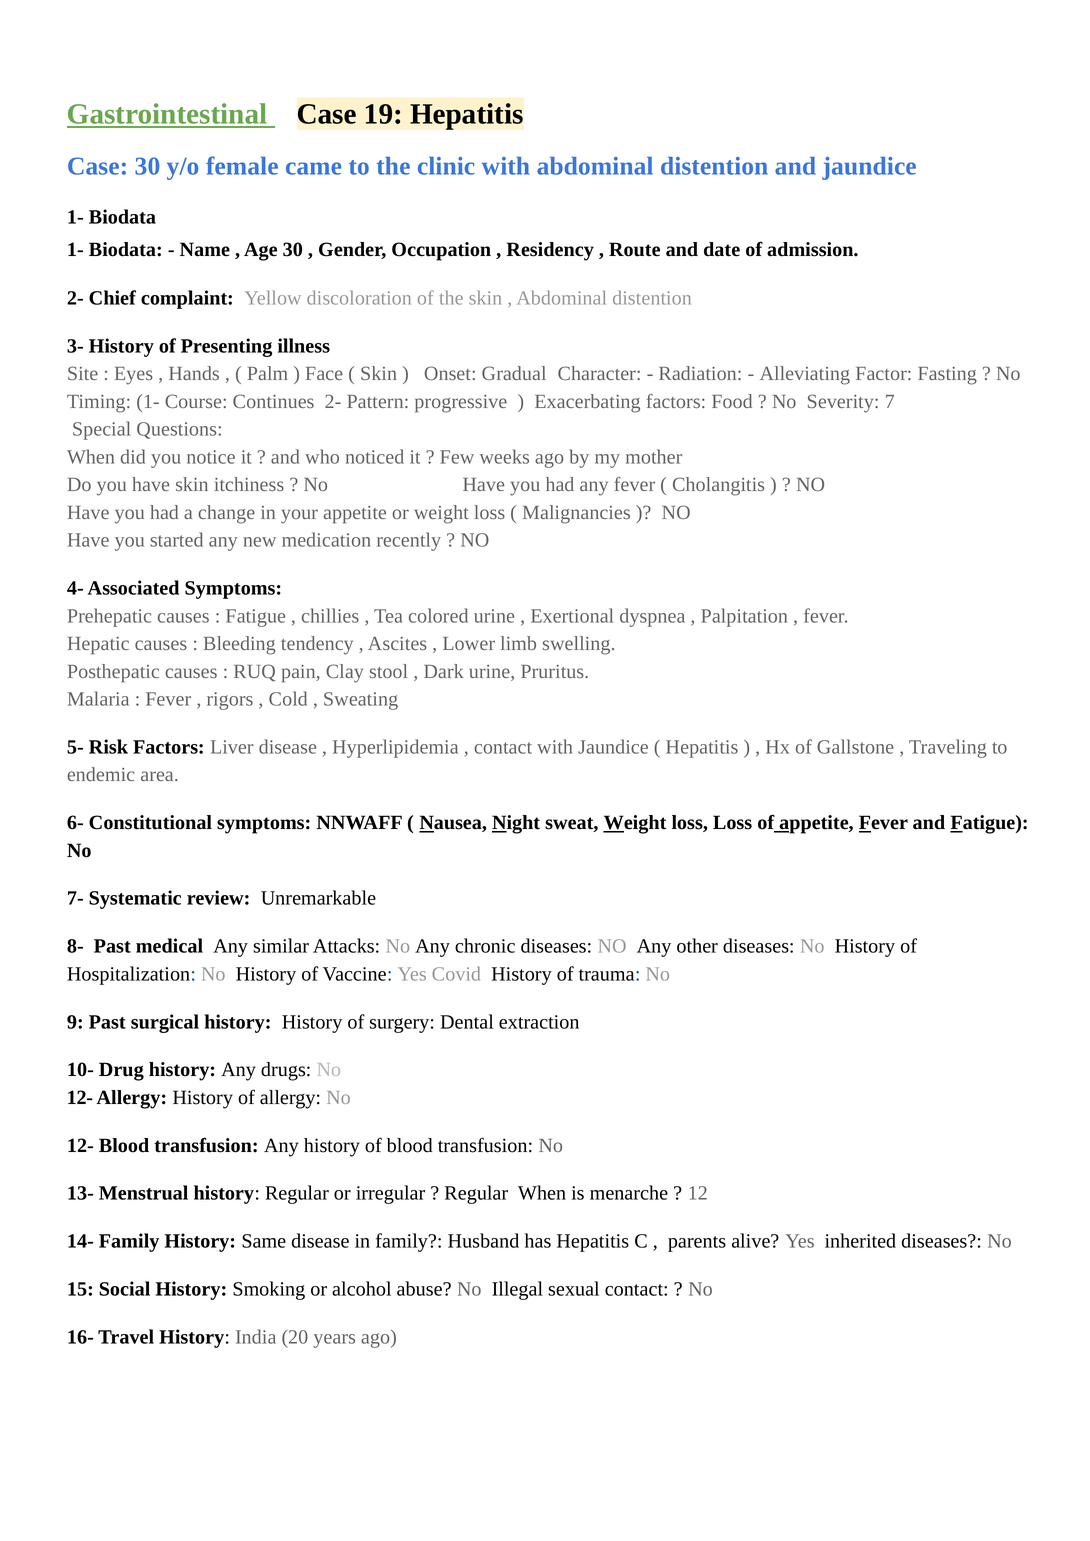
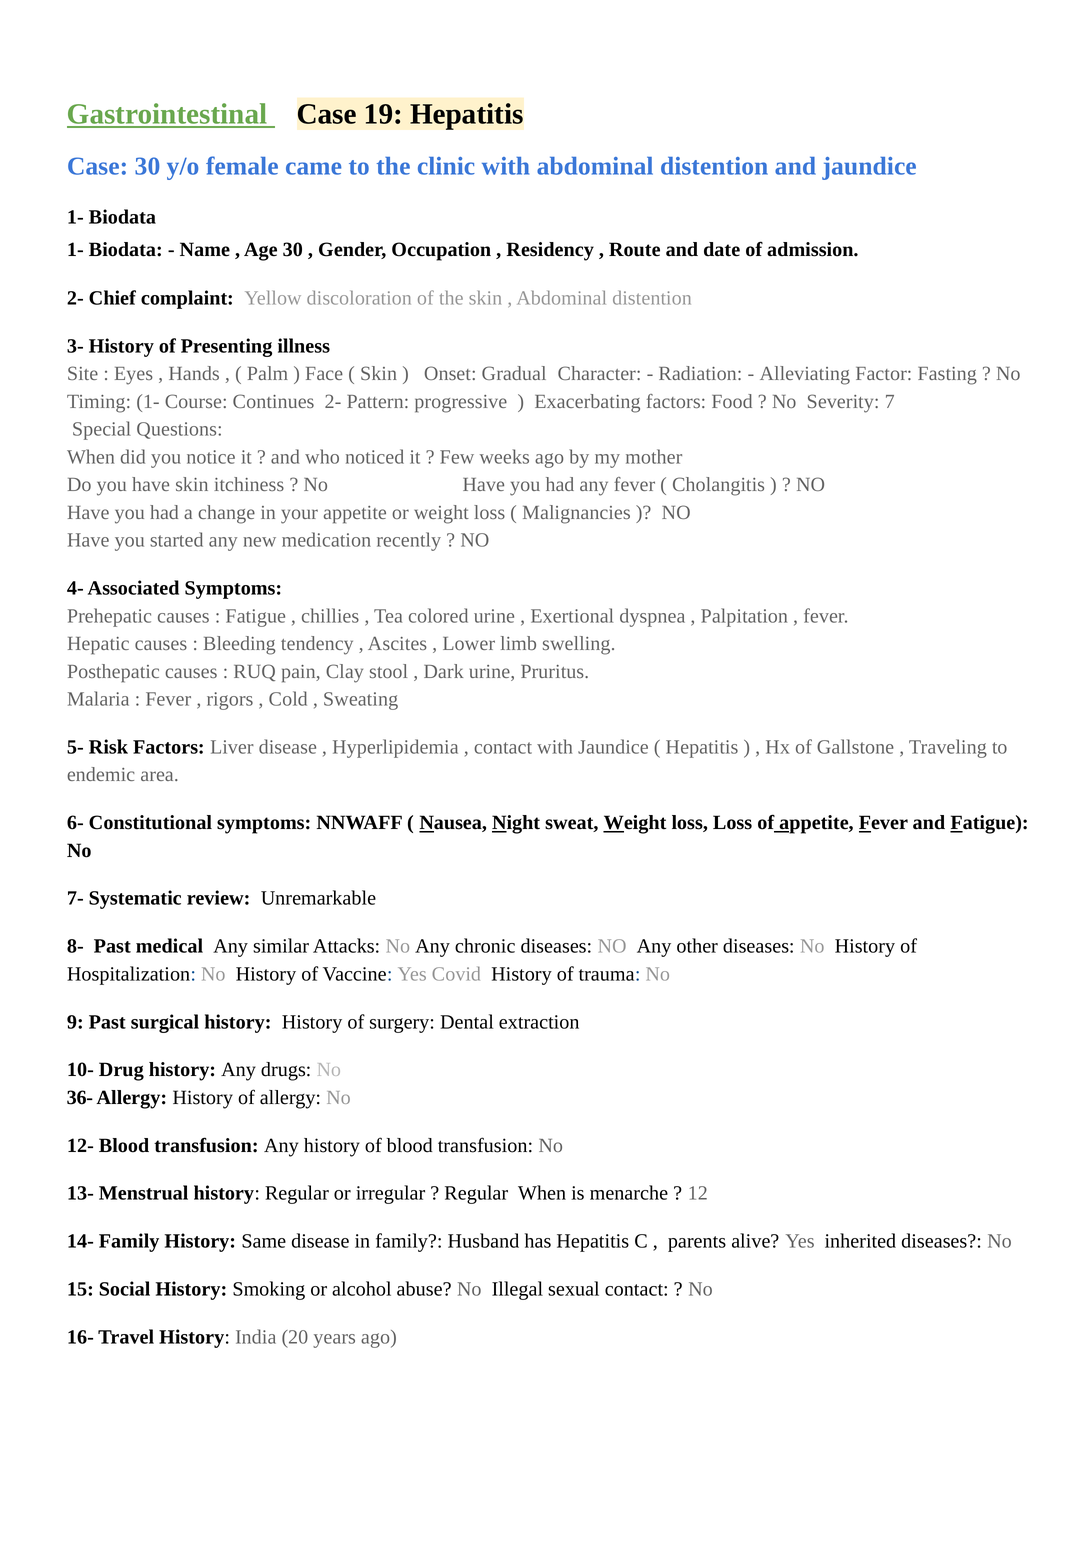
12-: 12- -> 36- (80, 1098)
